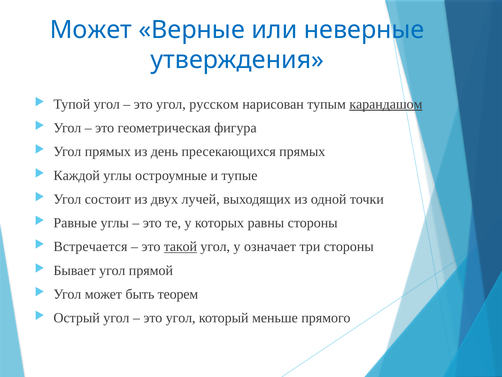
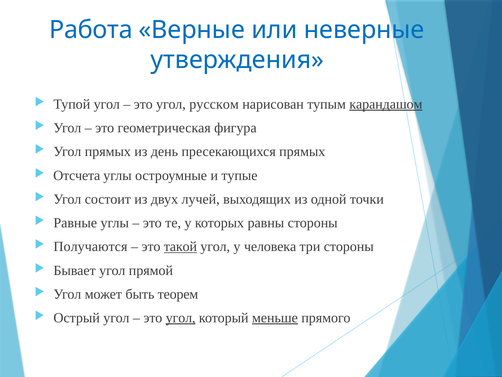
Может: Может -> Работа (91, 30)
Каждой: Каждой -> Отсчета (77, 175)
Встречается: Встречается -> Получаются (90, 246)
означает: означает -> человека (270, 246)
угол underline: none -> present (181, 317)
меньше underline: none -> present (275, 317)
